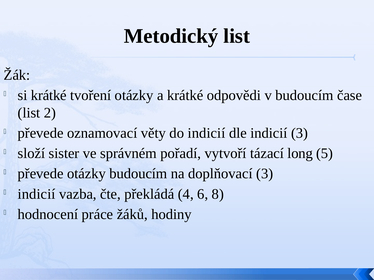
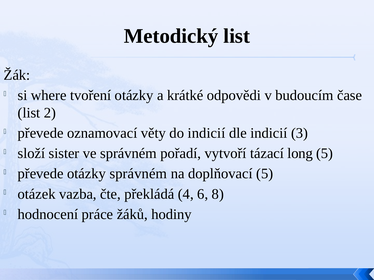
si krátké: krátké -> where (49, 96)
otázky budoucím: budoucím -> správném (138, 174)
doplňovací 3: 3 -> 5 (265, 174)
indicií: indicií -> otázek (37, 194)
